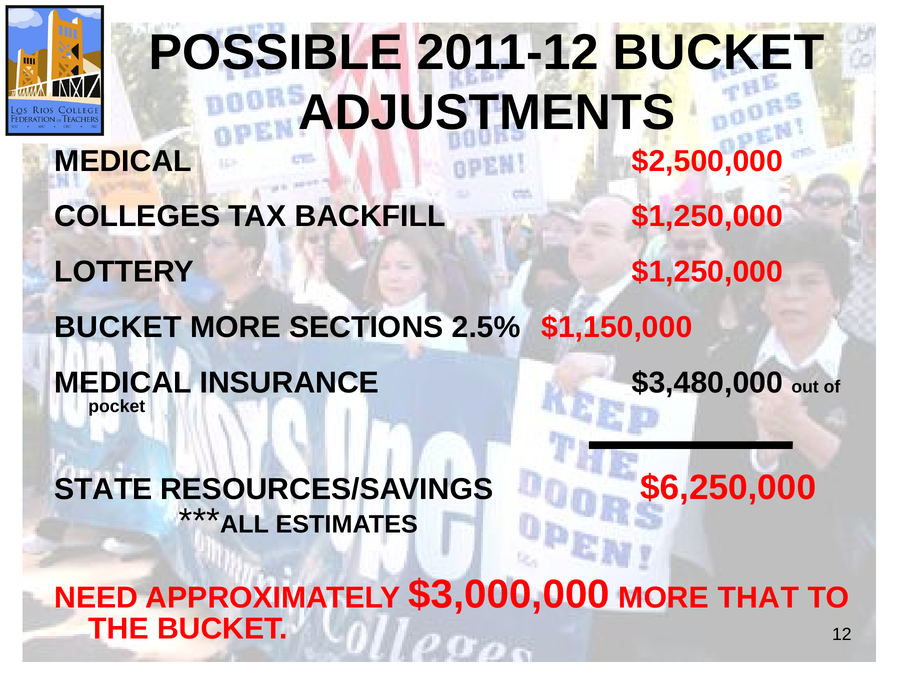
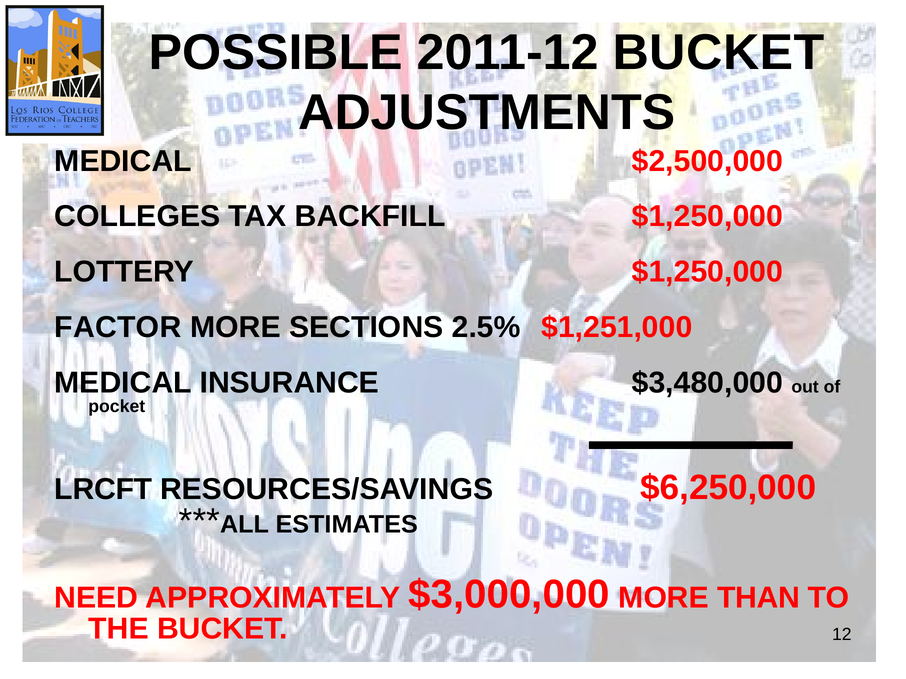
BUCKET: BUCKET -> FACTOR (118, 328)
$1,150,000: $1,150,000 -> $1,251,000 (617, 328)
STATE: STATE -> LRCFT (103, 490)
THAT: THAT -> THAN (759, 598)
